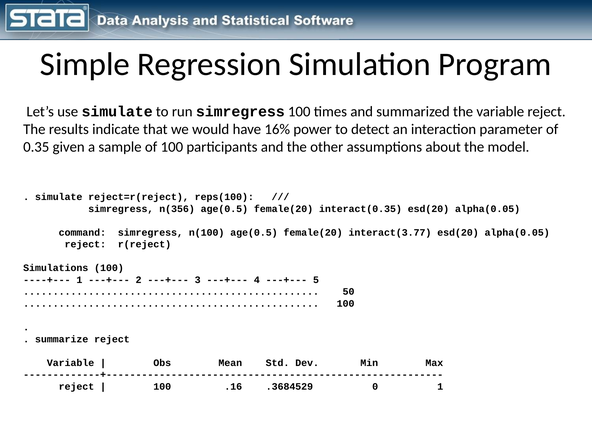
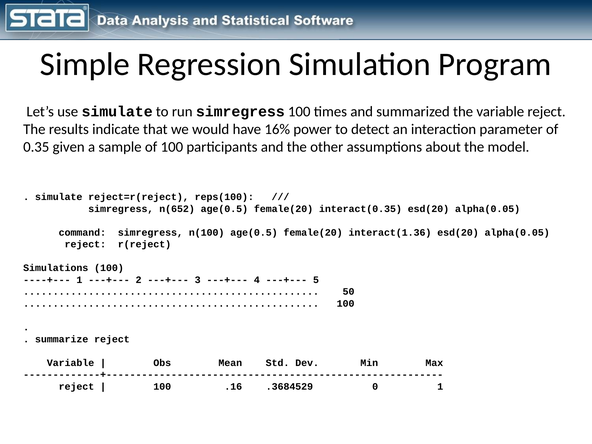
n(356: n(356 -> n(652 (177, 209)
interact(3.77: interact(3.77 -> interact(1.36 (390, 233)
